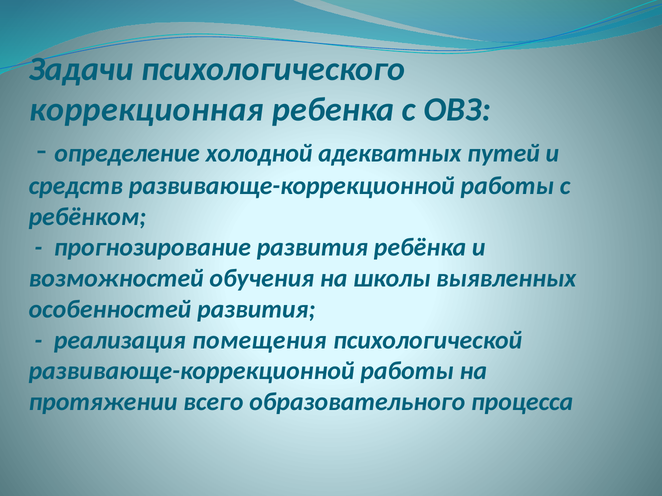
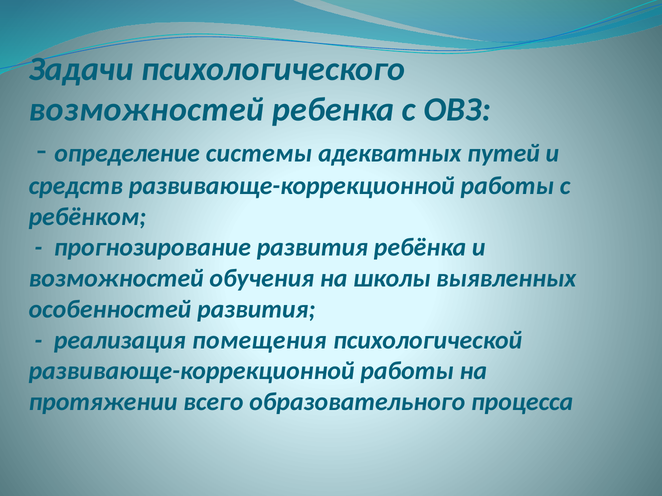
коррекционная: коррекционная -> возможностей (147, 110)
холодной: холодной -> системы (259, 153)
